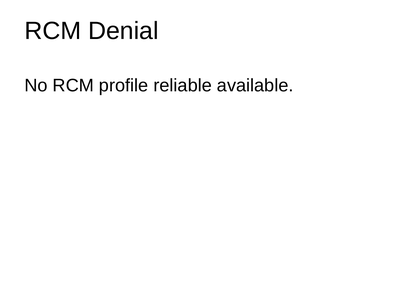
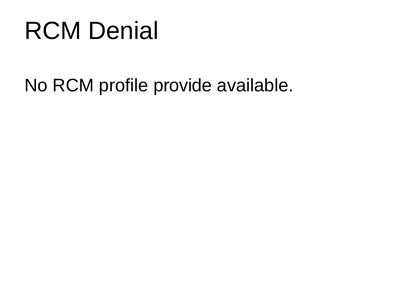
reliable: reliable -> provide (183, 86)
